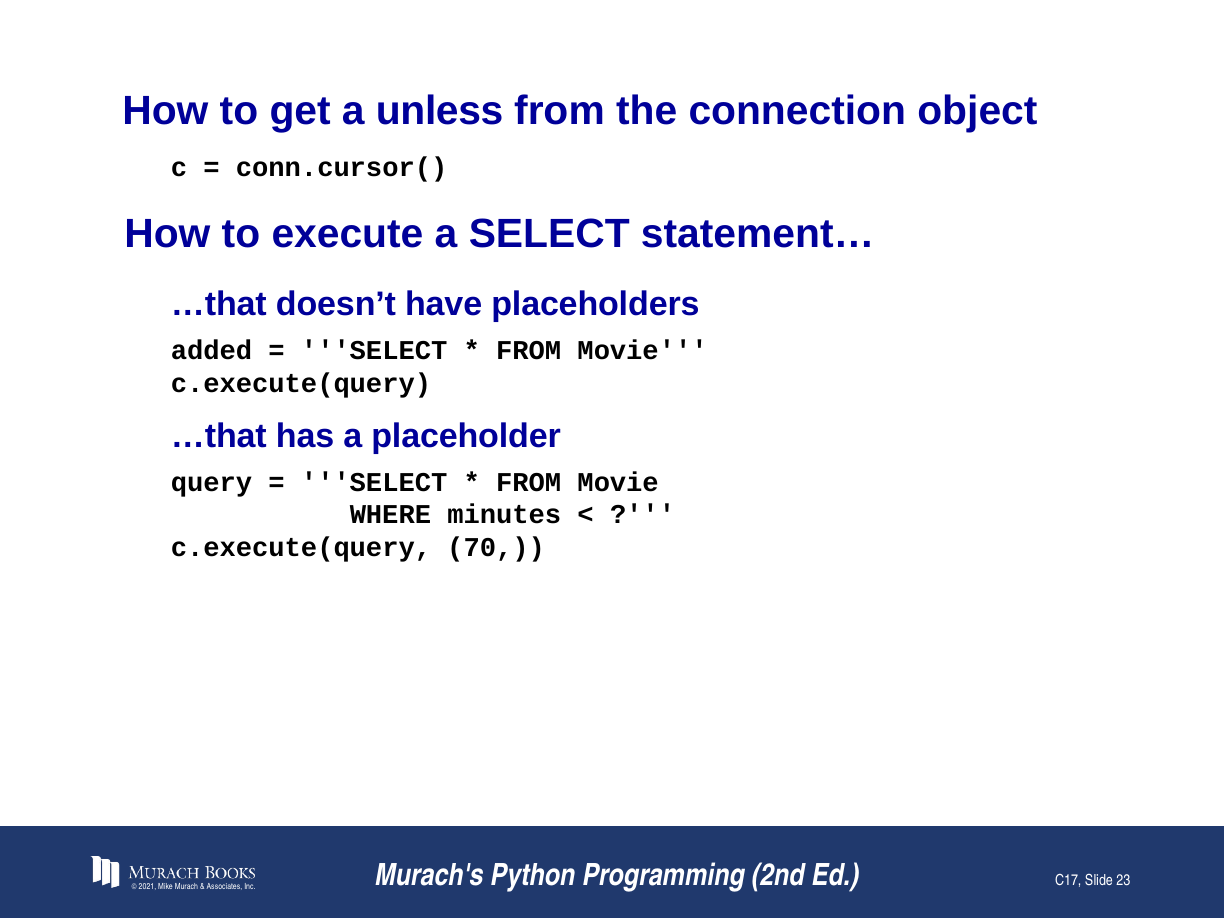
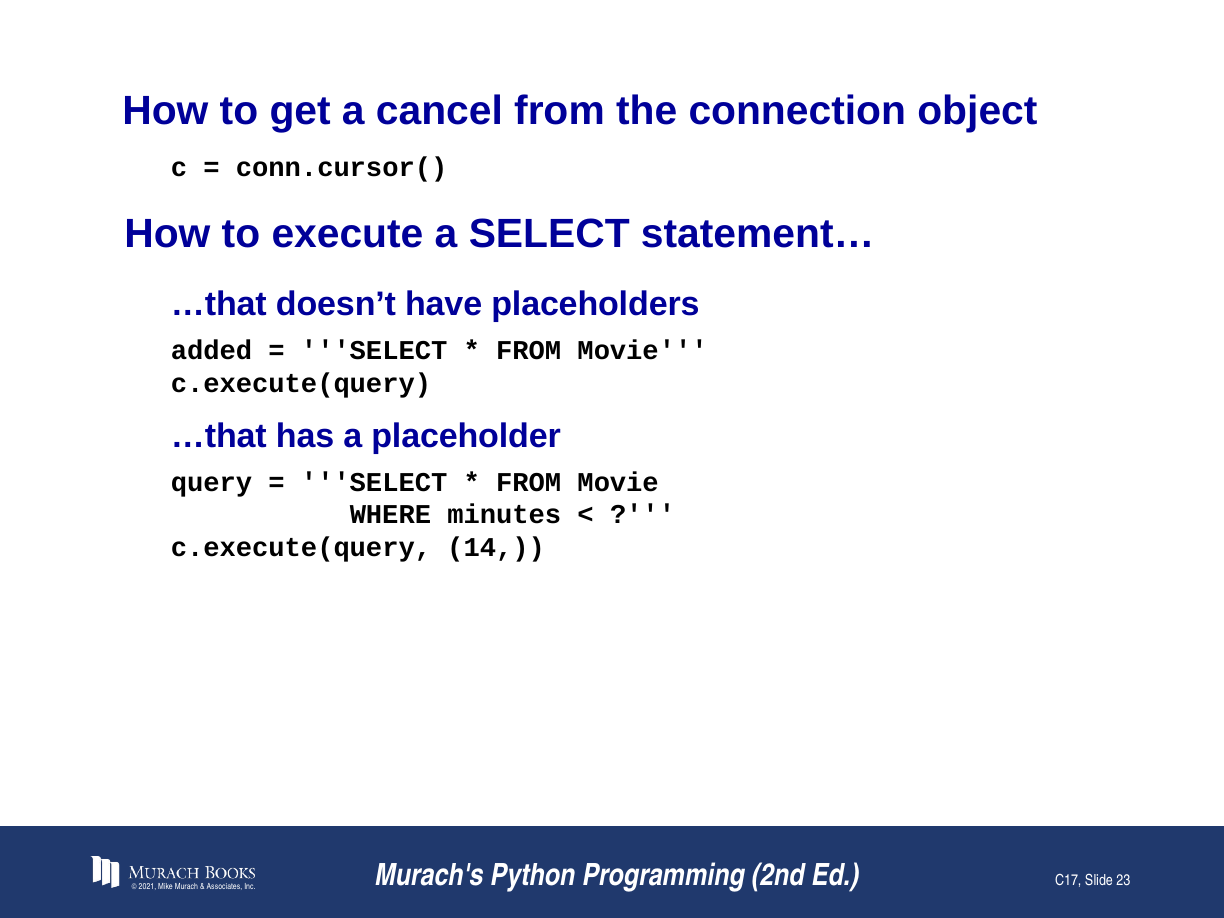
unless: unless -> cancel (439, 111)
70: 70 -> 14 (496, 548)
